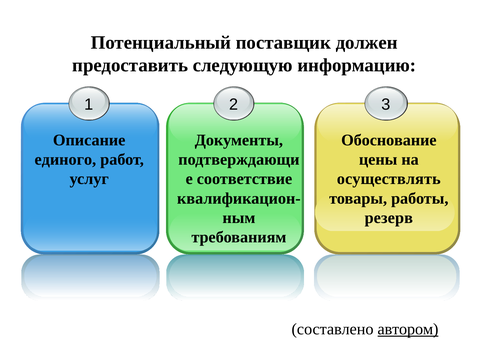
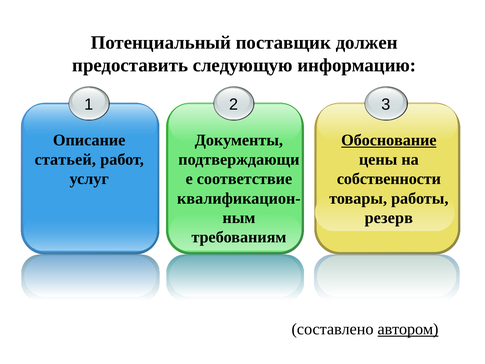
Обоснование underline: none -> present (389, 140)
единого: единого -> статьей (65, 159)
осуществлять: осуществлять -> собственности (389, 179)
